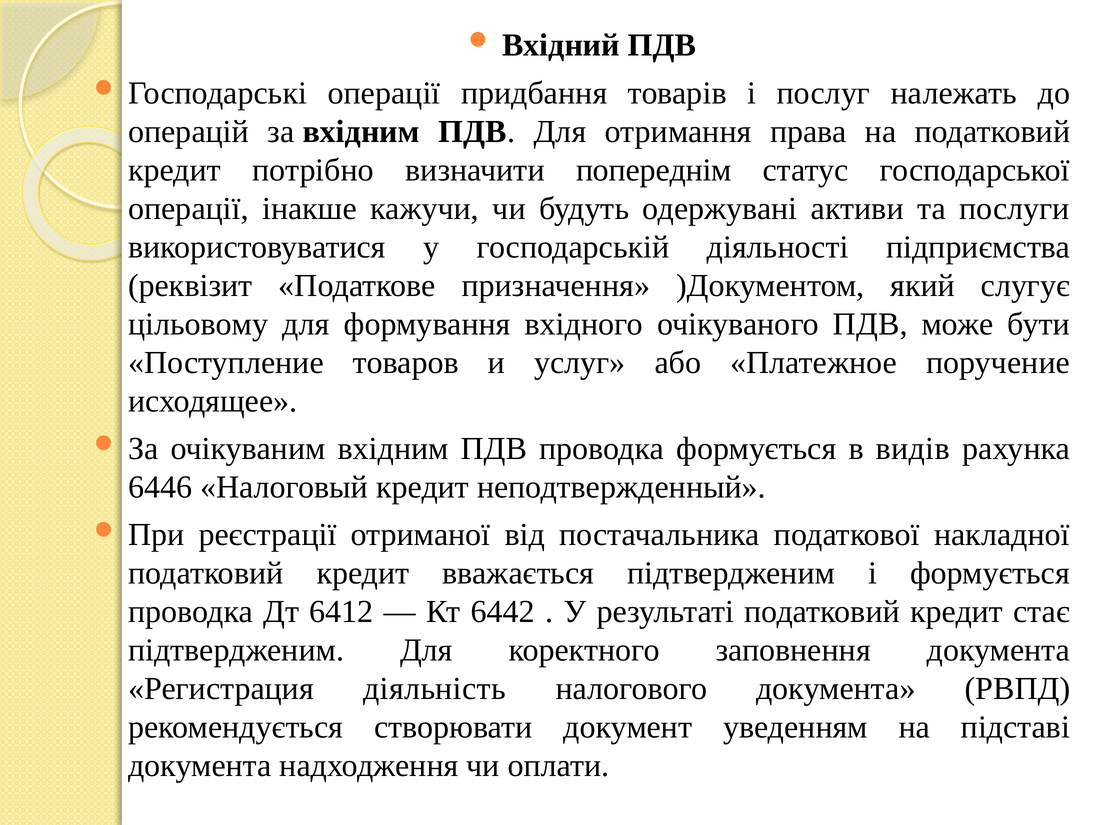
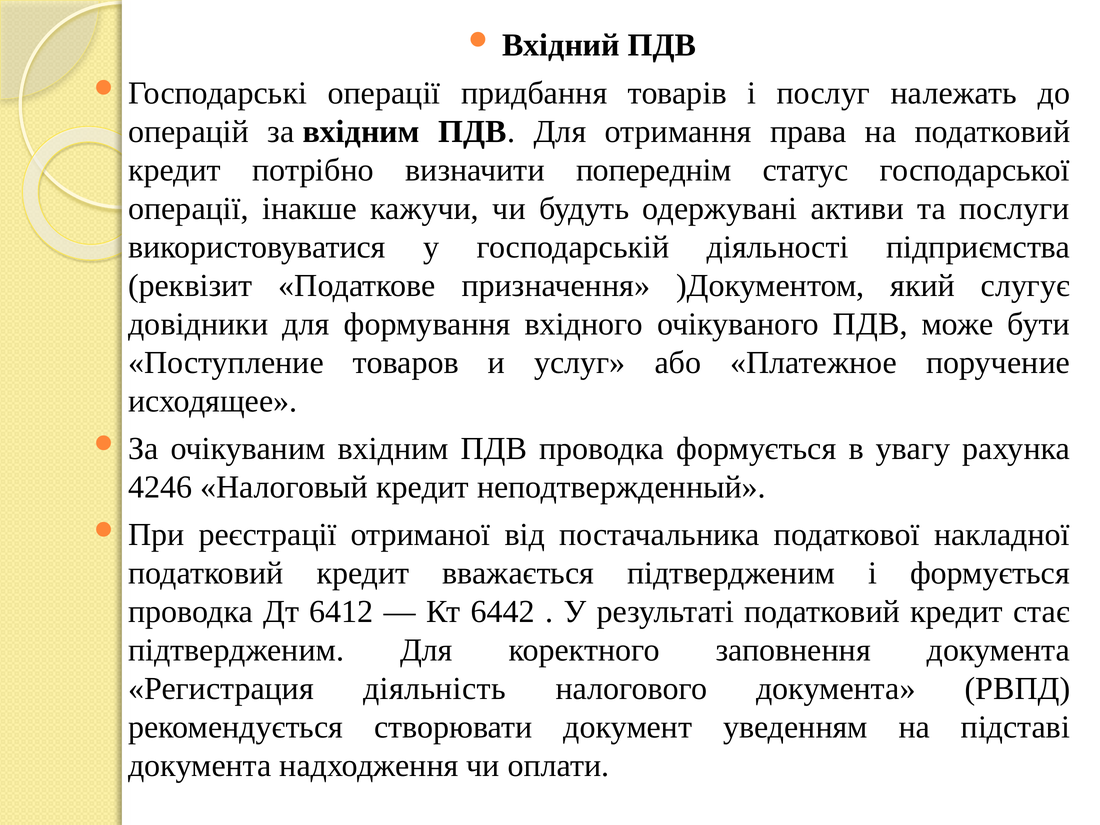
цільовому: цільовому -> довідники (198, 324)
видів: видів -> увагу (913, 449)
6446: 6446 -> 4246 (160, 487)
